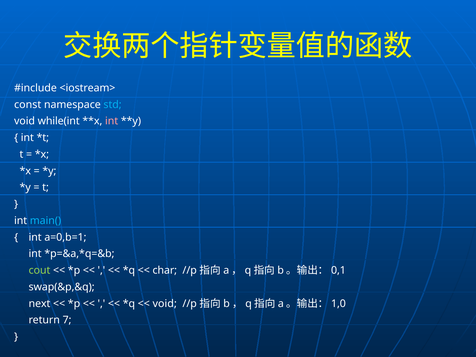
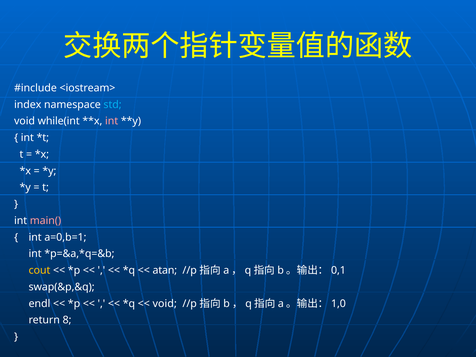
const: const -> index (28, 105)
main( colour: light blue -> pink (46, 221)
cout colour: light green -> yellow (39, 270)
char: char -> atan (165, 270)
next: next -> endl (39, 304)
7: 7 -> 8 (67, 320)
